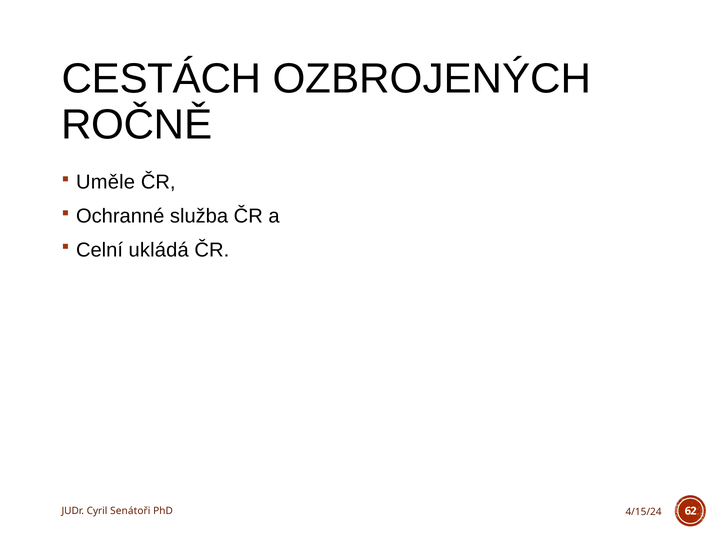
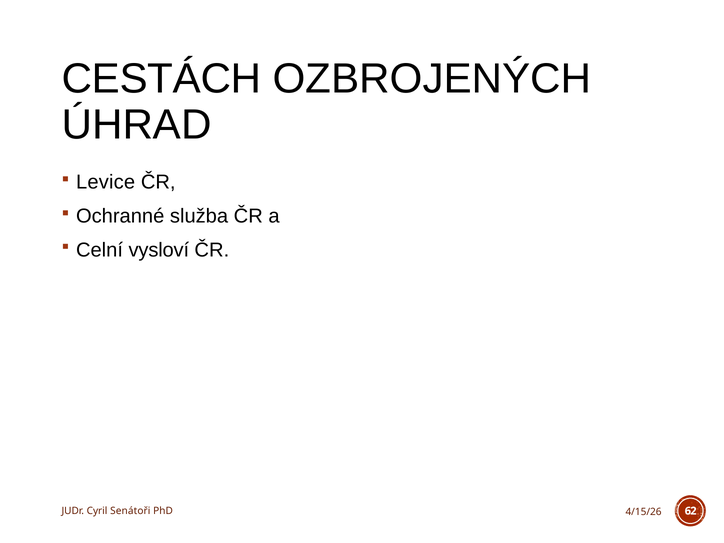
ROČNĚ: ROČNĚ -> ÚHRAD (137, 125)
Uměle: Uměle -> Levice (106, 182)
ukládá: ukládá -> vysloví (159, 250)
4/15/24: 4/15/24 -> 4/15/26 (644, 512)
